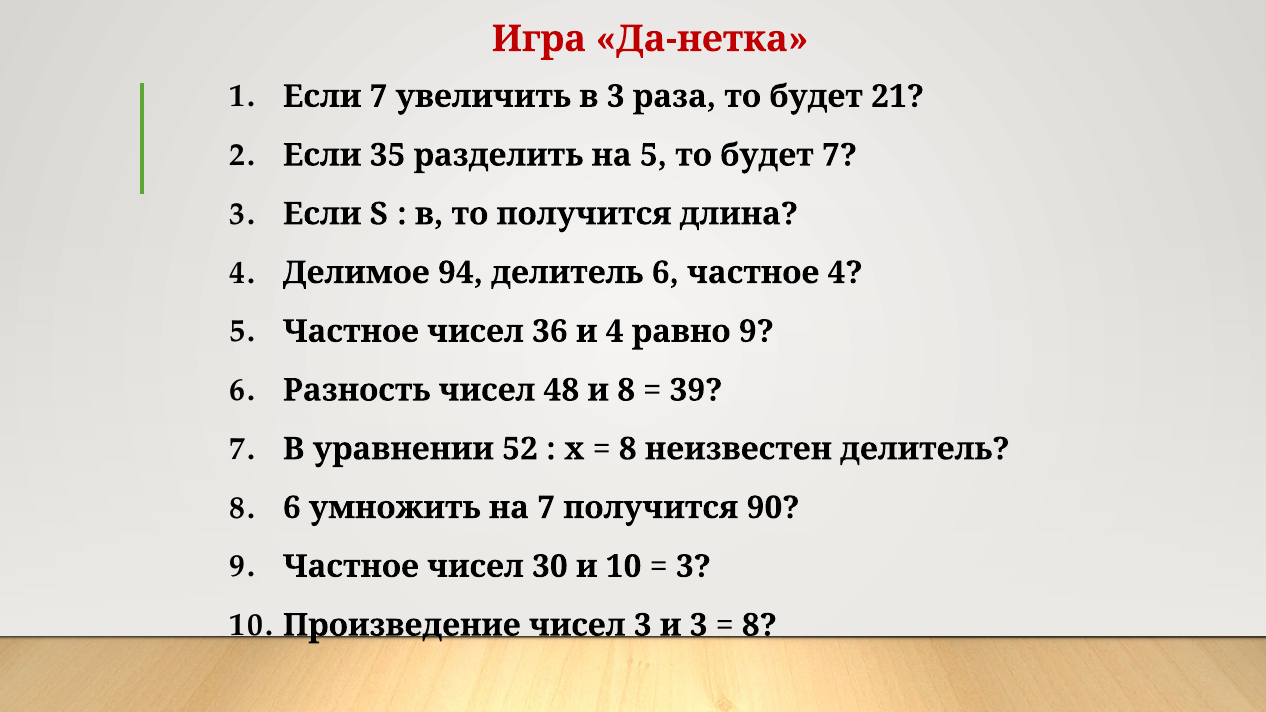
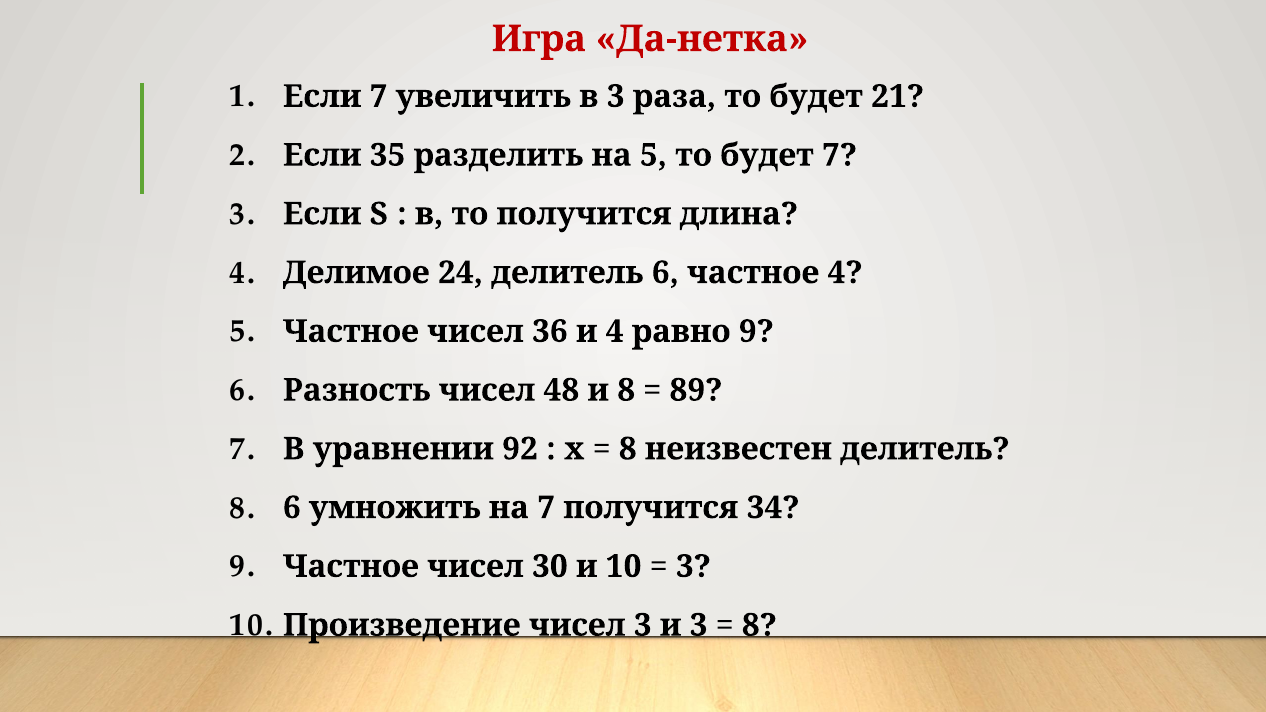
94: 94 -> 24 (460, 273)
39: 39 -> 89 (696, 390)
52: 52 -> 92 (520, 449)
90: 90 -> 34 (773, 508)
